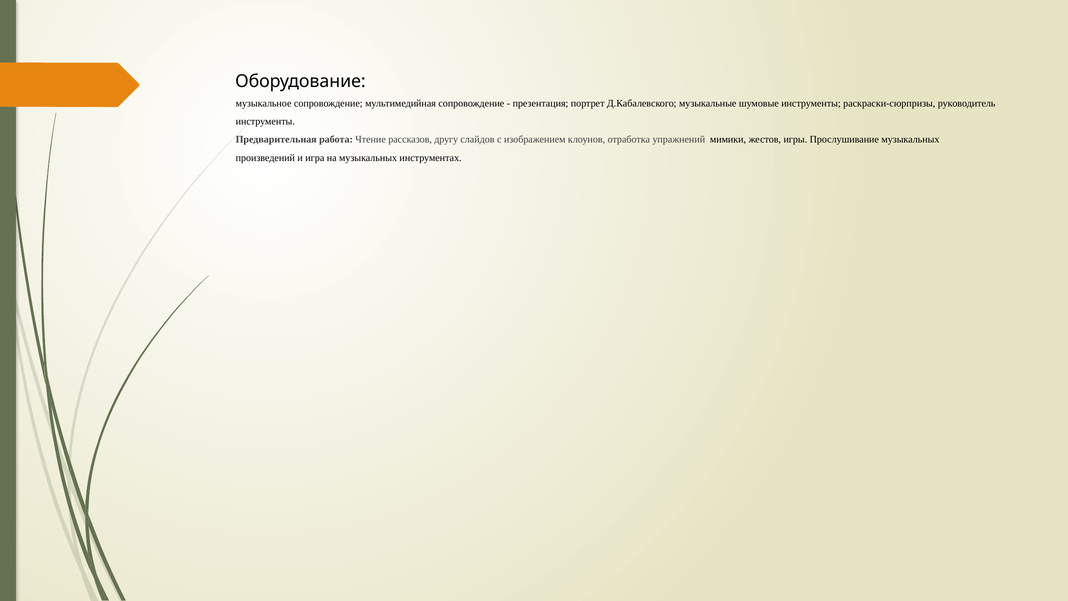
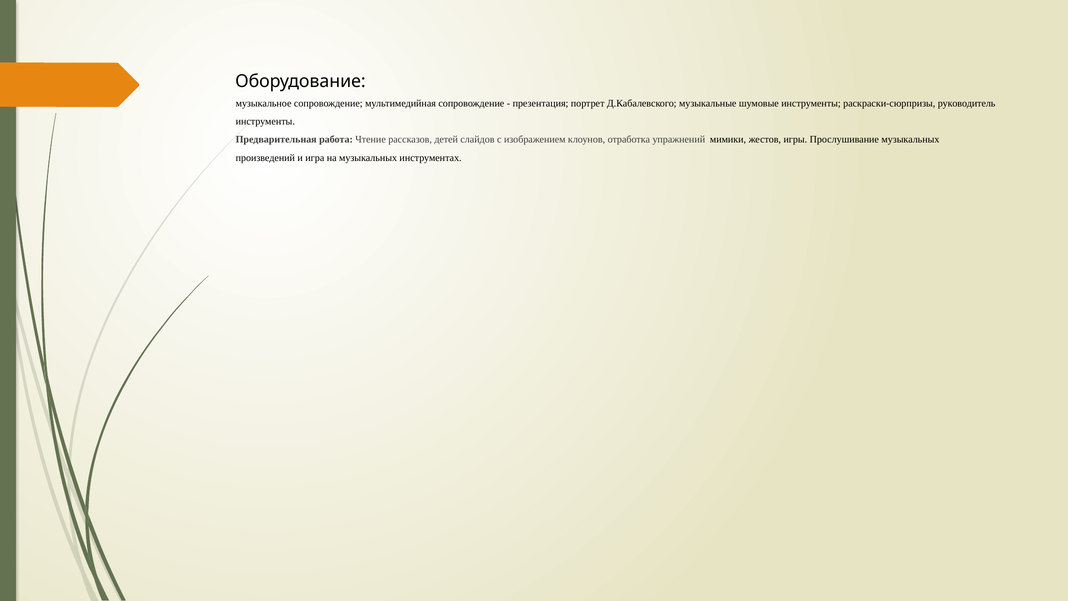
другу: другу -> детей (446, 140)
